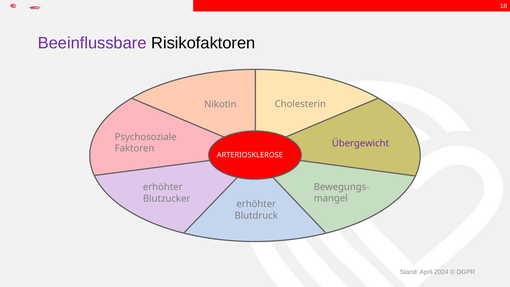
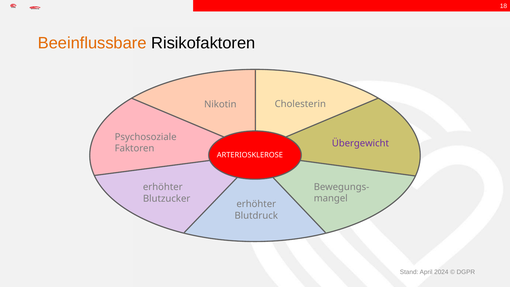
Beeinflussbare colour: purple -> orange (92, 43)
